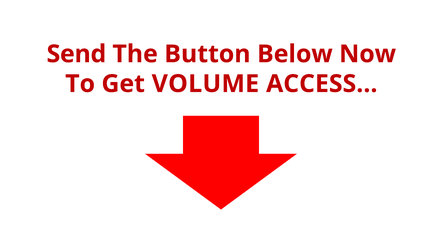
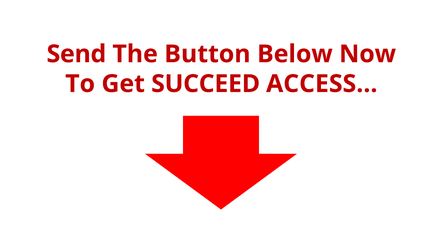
VOLUME: VOLUME -> SUCCEED (206, 84)
